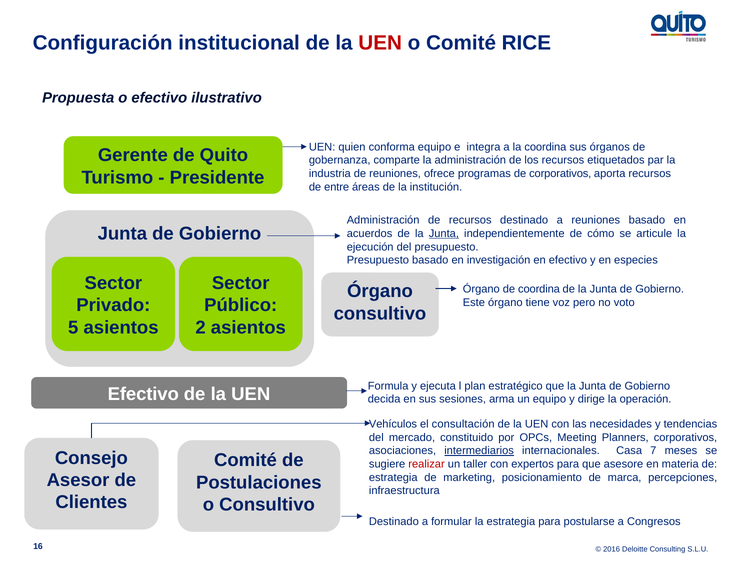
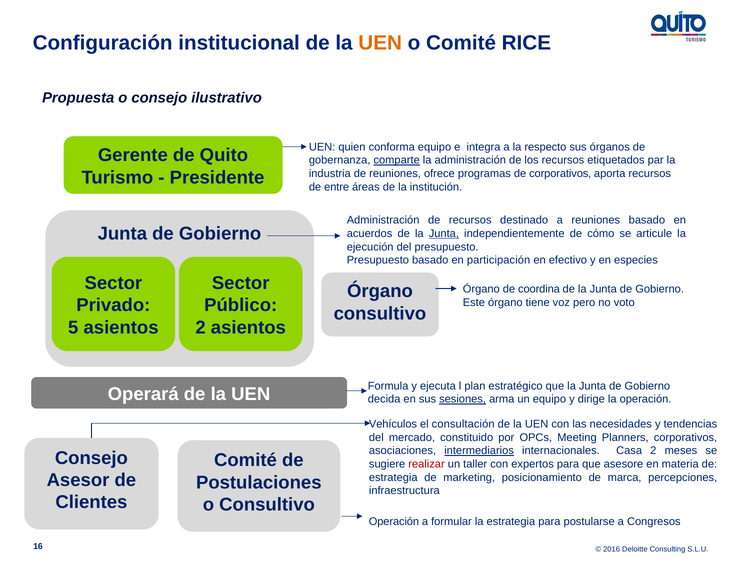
UEN colour: red -> orange (380, 43)
o efectivo: efectivo -> consejo (159, 98)
la coordina: coordina -> respecto (545, 147)
comparte underline: none -> present (397, 160)
investigación: investigación -> participación (499, 260)
Efectivo: Efectivo -> Operará (143, 394)
sesiones underline: none -> present (463, 400)
Casa 7: 7 -> 2 (653, 451)
Destinado: Destinado -> Operación (394, 522)
